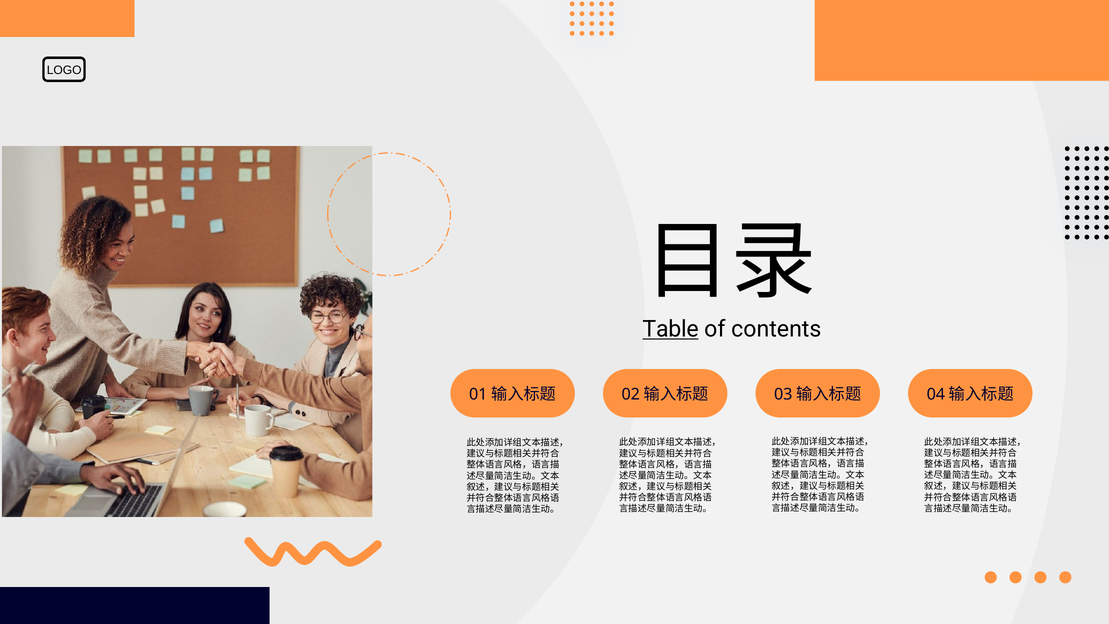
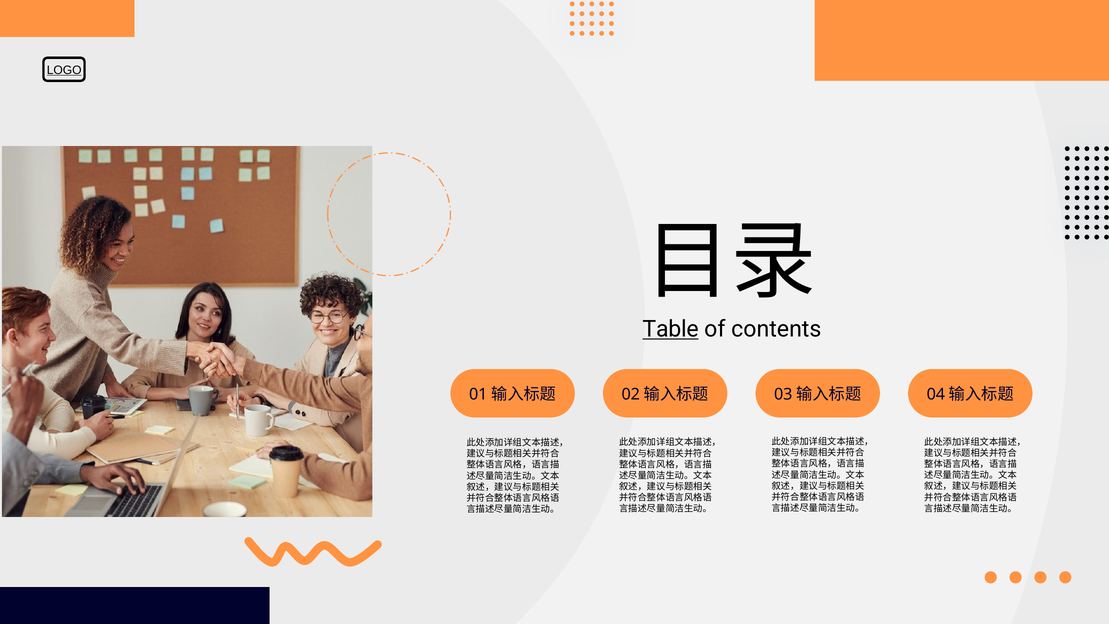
LOGO underline: none -> present (64, 70)
